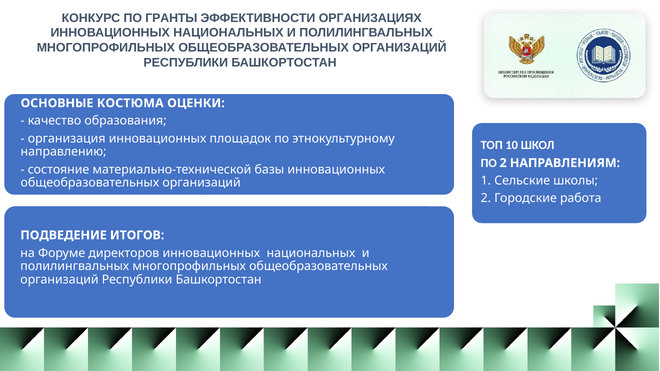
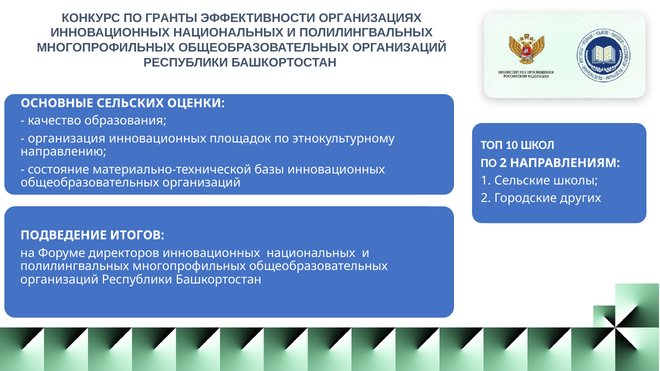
КОСТЮМА: КОСТЮМА -> СЕЛЬСКИХ (130, 103)
работа: работа -> других (581, 198)
